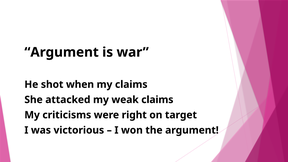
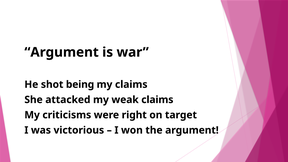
when: when -> being (80, 84)
